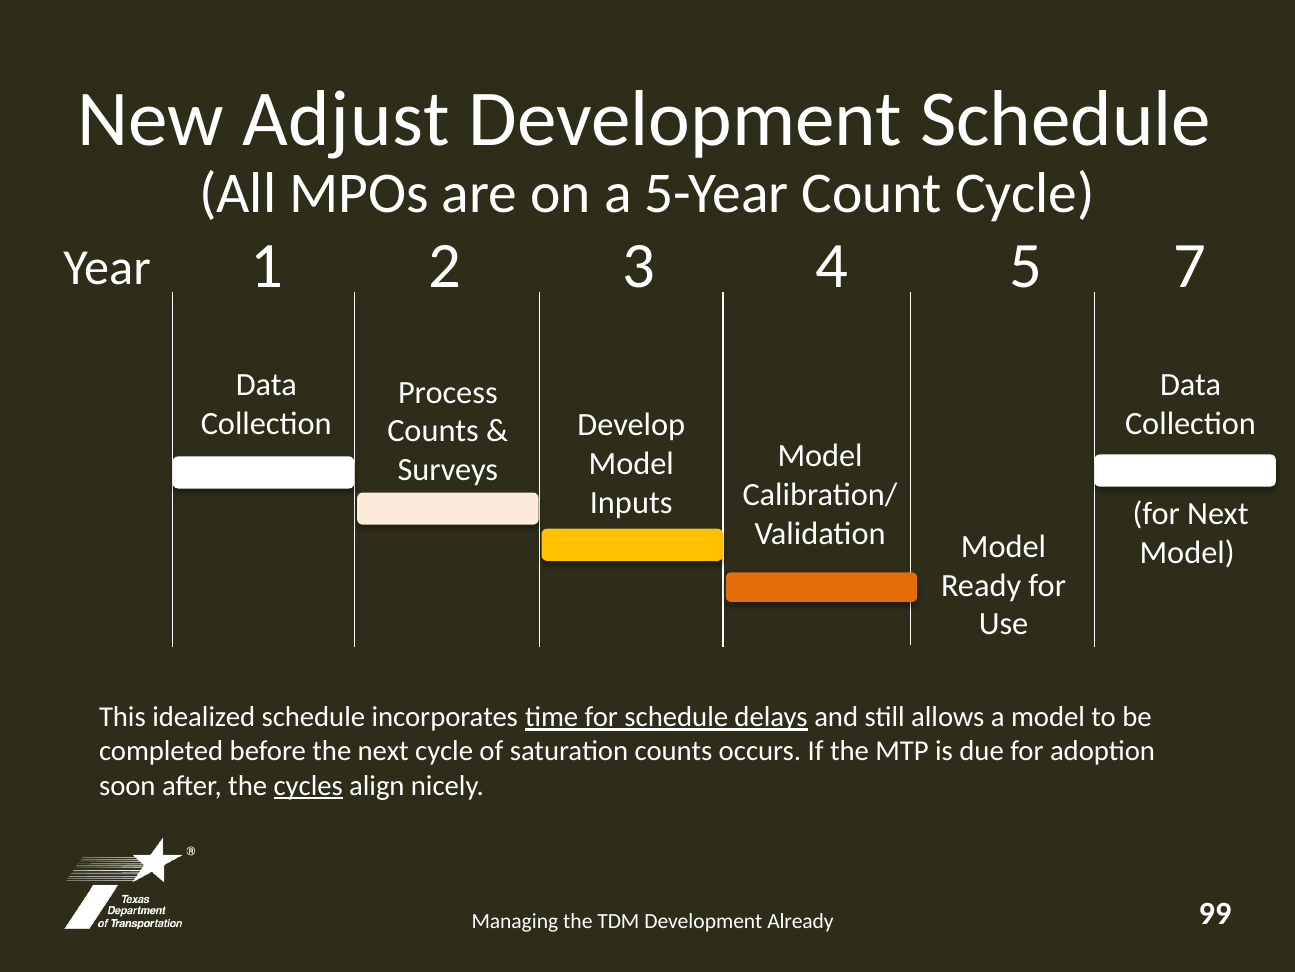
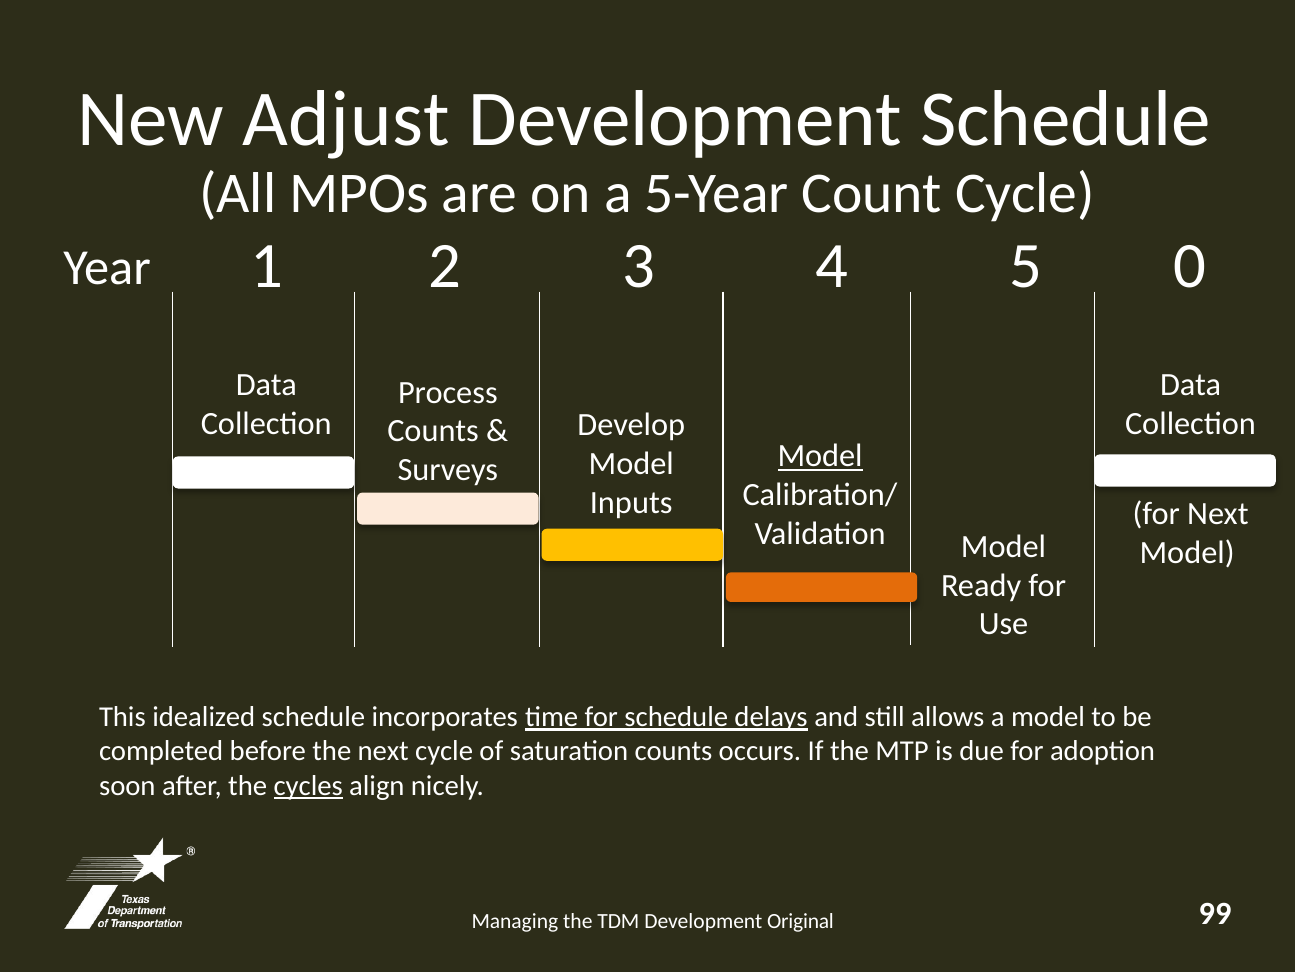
7: 7 -> 0 (1190, 266)
Model underline: none -> present (820, 456)
Already: Already -> Original (800, 920)
